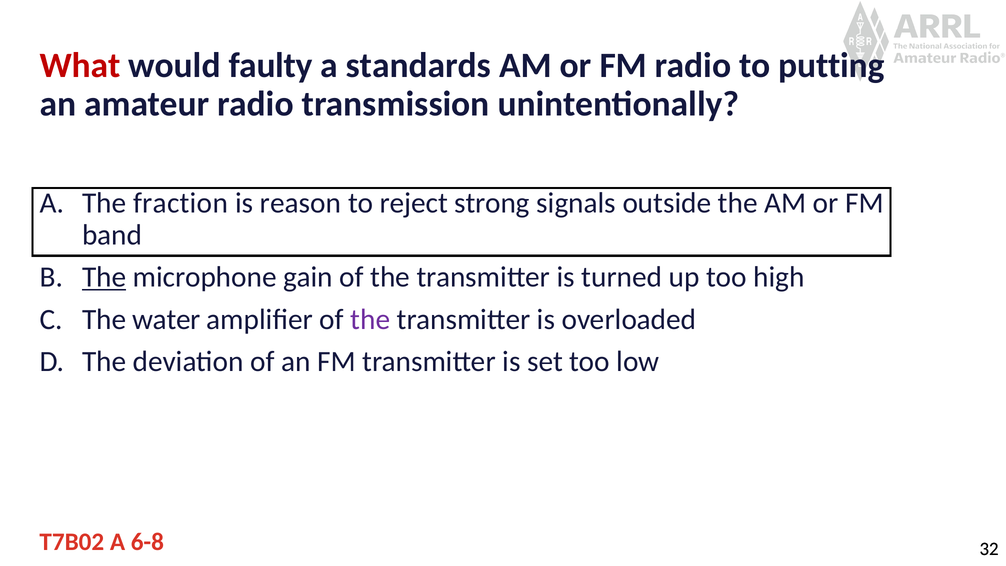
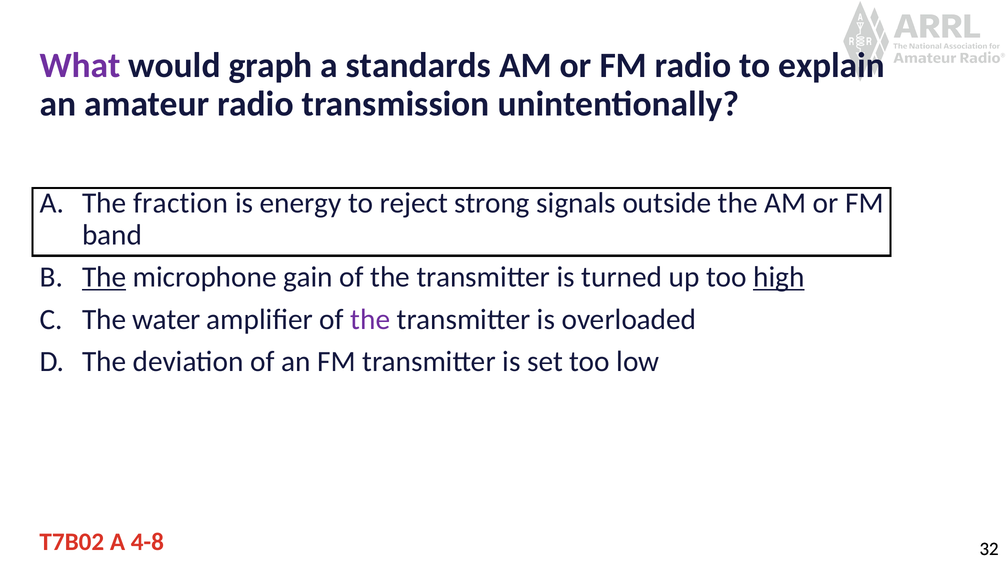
What colour: red -> purple (80, 65)
faulty: faulty -> graph (271, 65)
putting: putting -> explain (832, 65)
reason: reason -> energy (301, 203)
high underline: none -> present (779, 277)
6-8: 6-8 -> 4-8 (147, 542)
